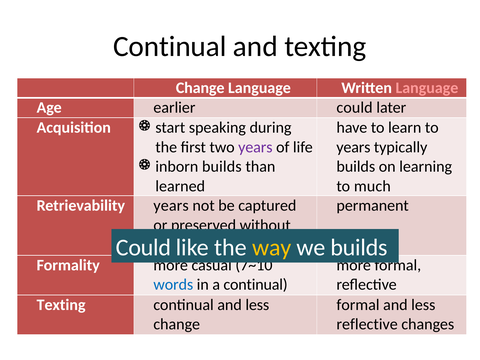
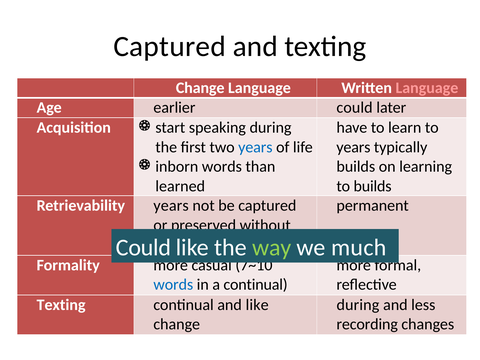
Continual: Continual -> Captured (170, 46)
years colour: purple -> blue (255, 147)
builds: builds -> words (222, 167)
to much: much -> builds (373, 186)
way colour: yellow -> light green (272, 247)
we builds: builds -> much (359, 247)
continual and less: less -> like (257, 305)
formal: formal -> during (358, 305)
reflective: reflective -> recording (367, 324)
